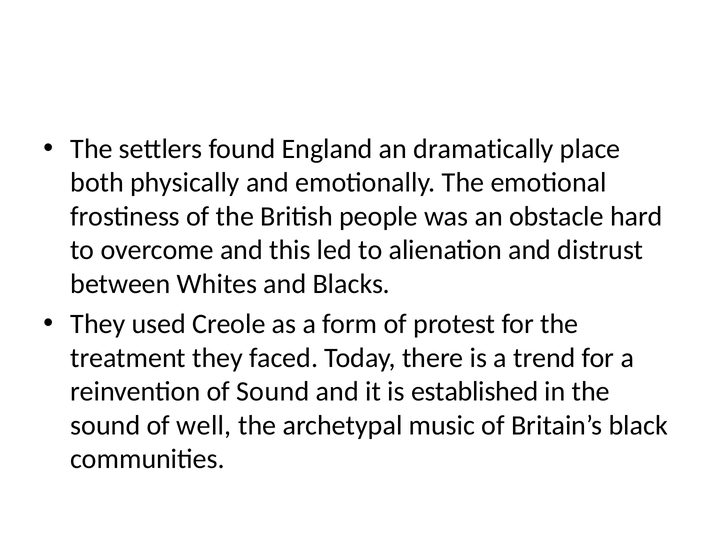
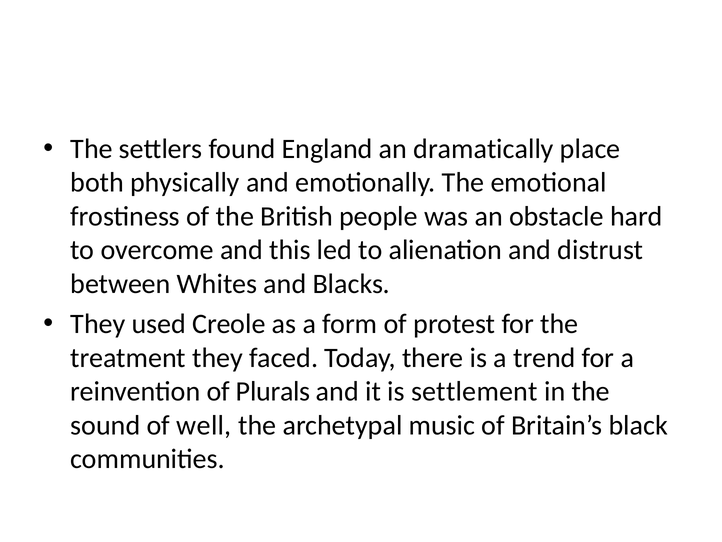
of Sound: Sound -> Plurals (273, 391)
established: established -> settlement (474, 391)
